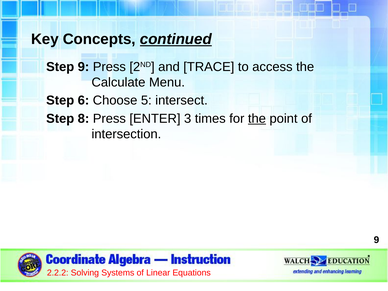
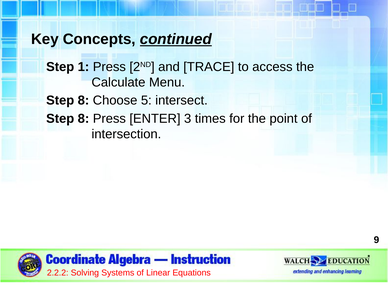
Step 9: 9 -> 1 (83, 67)
6: 6 -> 8 (83, 100)
the underline: present -> none (257, 119)
